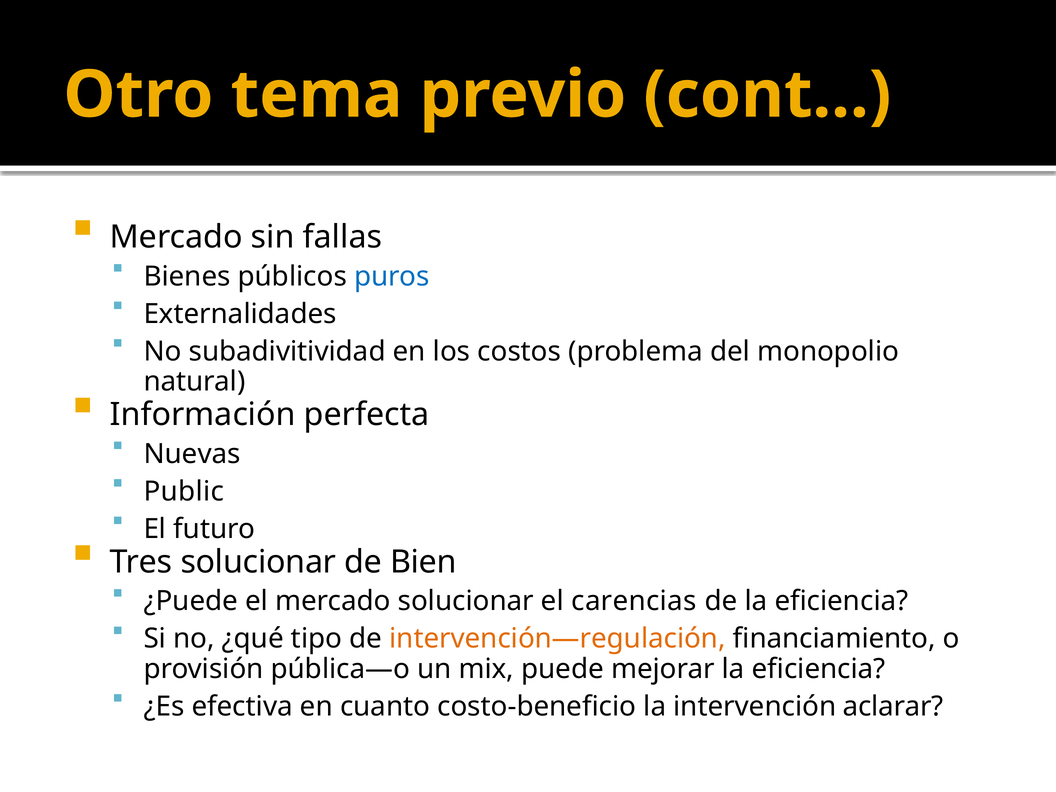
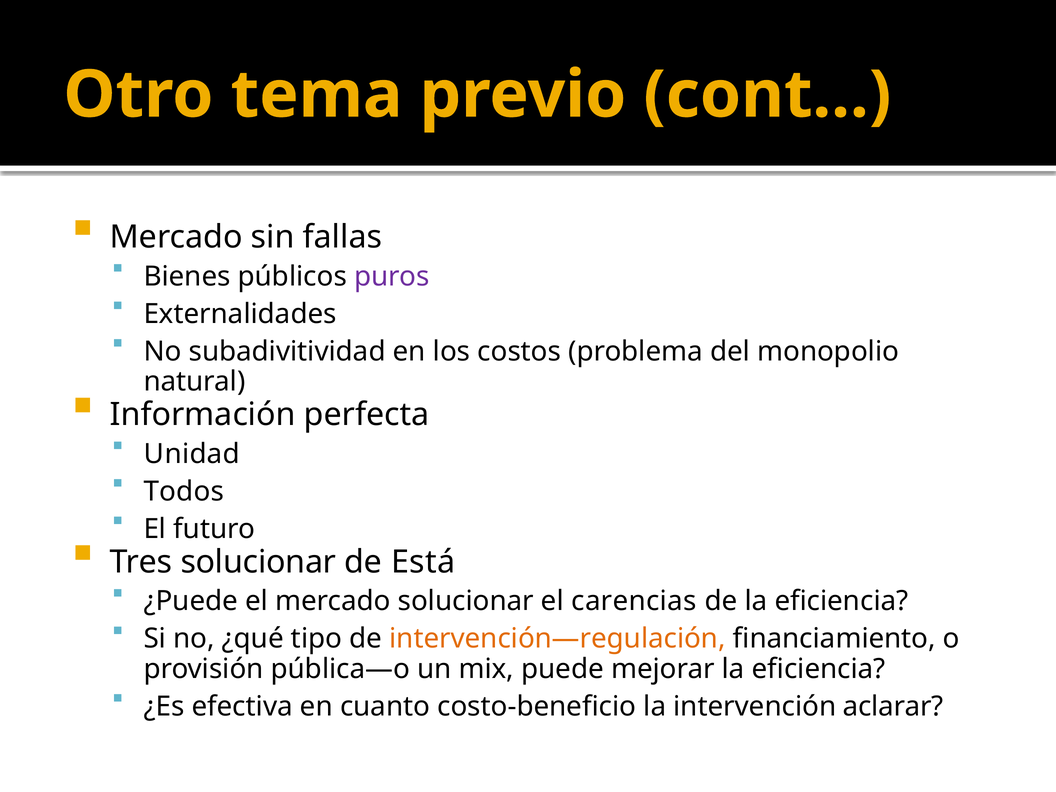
puros colour: blue -> purple (392, 276)
Nuevas: Nuevas -> Unidad (192, 454)
Public: Public -> Todos (184, 491)
Bien: Bien -> Está (423, 562)
